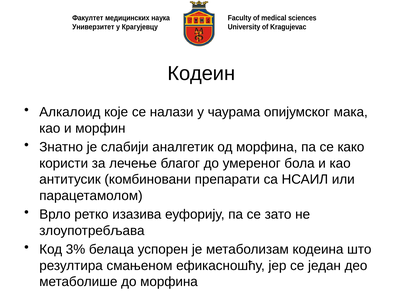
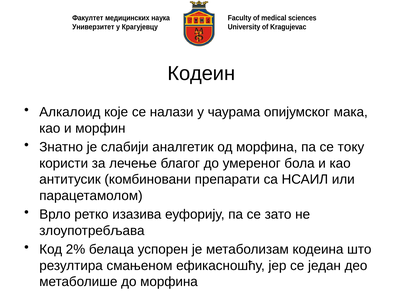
како: како -> току (351, 147)
3%: 3% -> 2% (76, 249)
